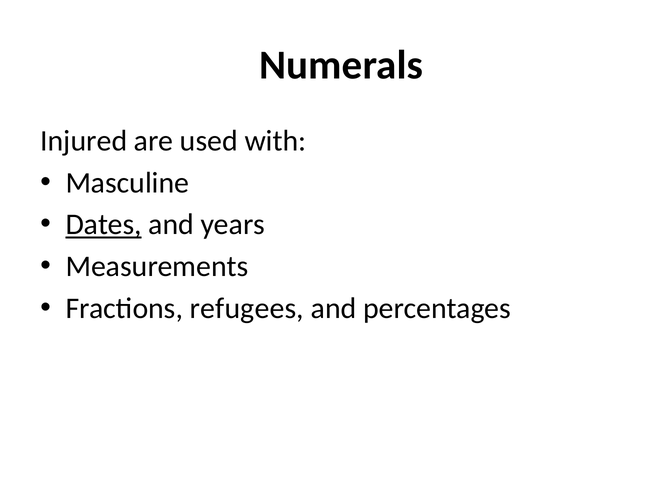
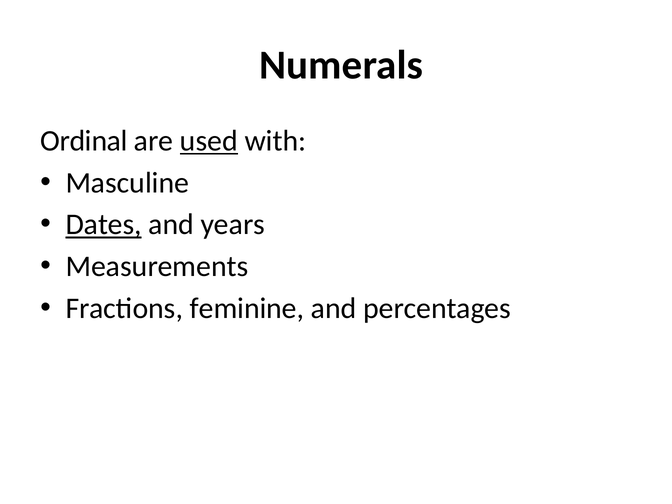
Injured: Injured -> Ordinal (84, 141)
used underline: none -> present (209, 141)
refugees: refugees -> feminine (247, 308)
